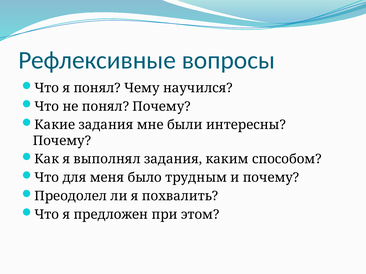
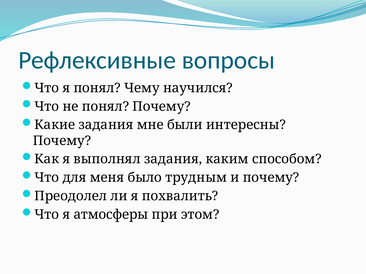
предложен: предложен -> атмосферы (111, 215)
